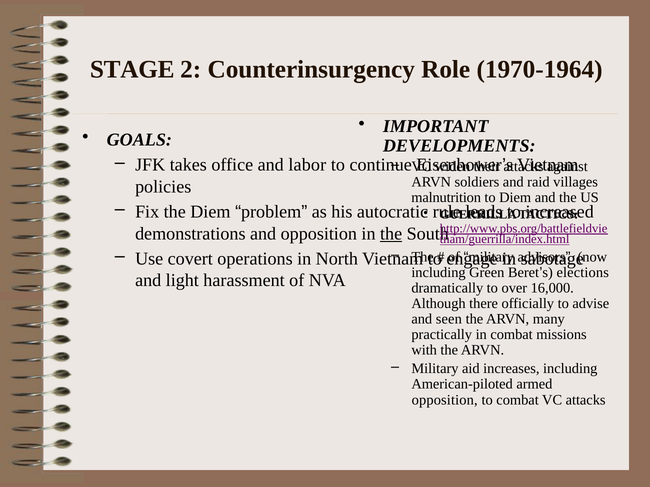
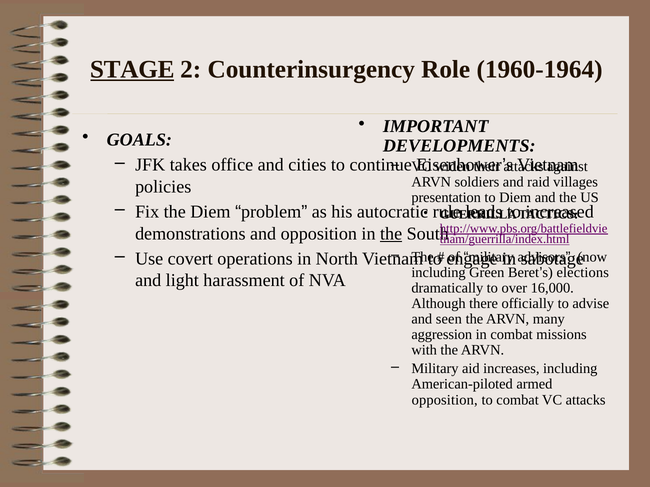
STAGE underline: none -> present (132, 69)
1970-1964: 1970-1964 -> 1960-1964 (540, 69)
labor: labor -> cities (307, 165)
malnutrition: malnutrition -> presentation (446, 198)
practically: practically -> aggression (442, 335)
